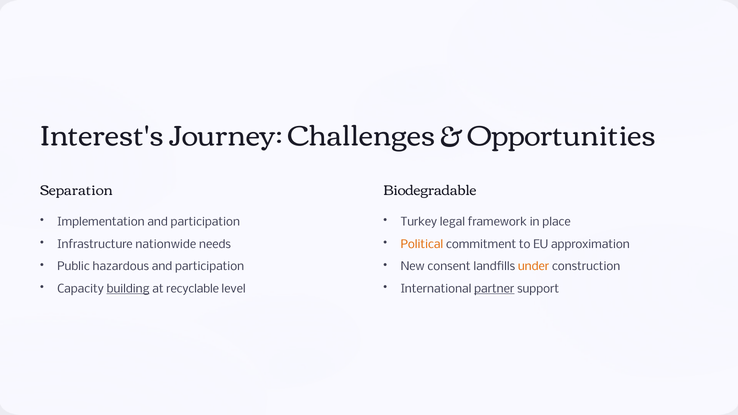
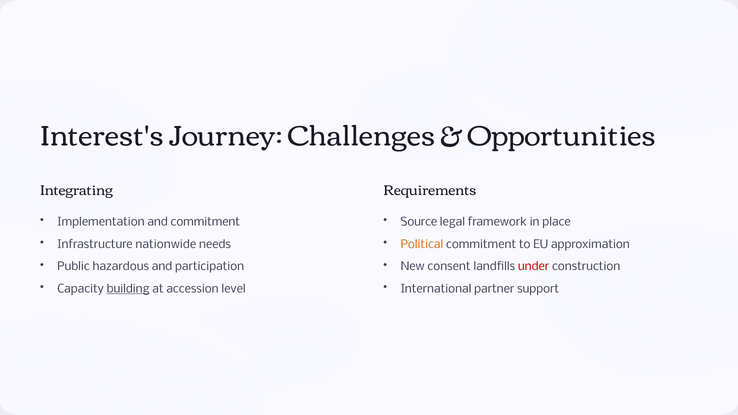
Separation: Separation -> Integrating (76, 191)
Biodegradable: Biodegradable -> Requirements (430, 191)
Implementation and participation: participation -> commitment (205, 222)
Turkey: Turkey -> Source (419, 222)
under colour: orange -> red (534, 267)
recyclable: recyclable -> accession (193, 289)
partner underline: present -> none (494, 289)
